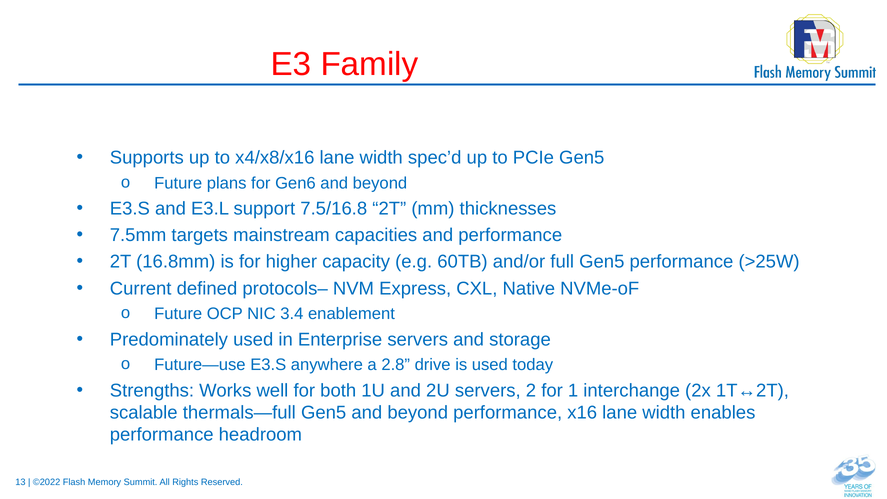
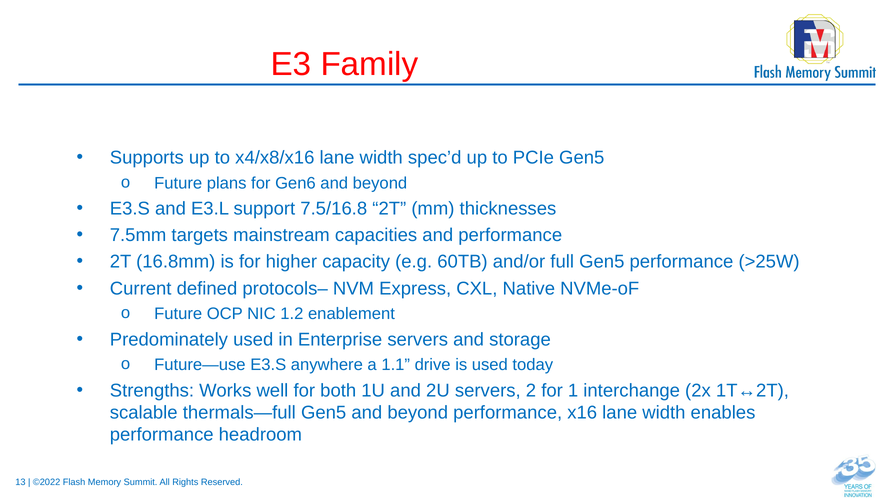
3.4: 3.4 -> 1.2 (292, 314)
2.8: 2.8 -> 1.1 (396, 365)
